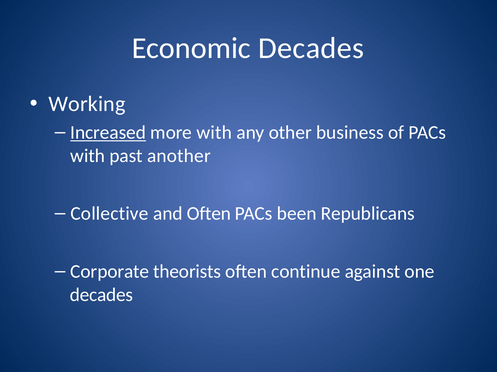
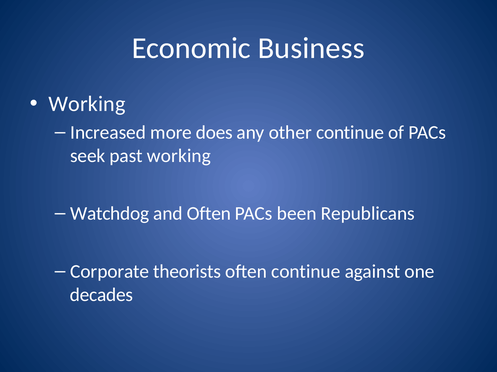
Economic Decades: Decades -> Business (311, 48)
Increased underline: present -> none (108, 133)
more with: with -> does (214, 133)
other business: business -> continue (350, 133)
with: with -> seek (88, 156)
past another: another -> working (179, 156)
Collective: Collective -> Watchdog (110, 214)
